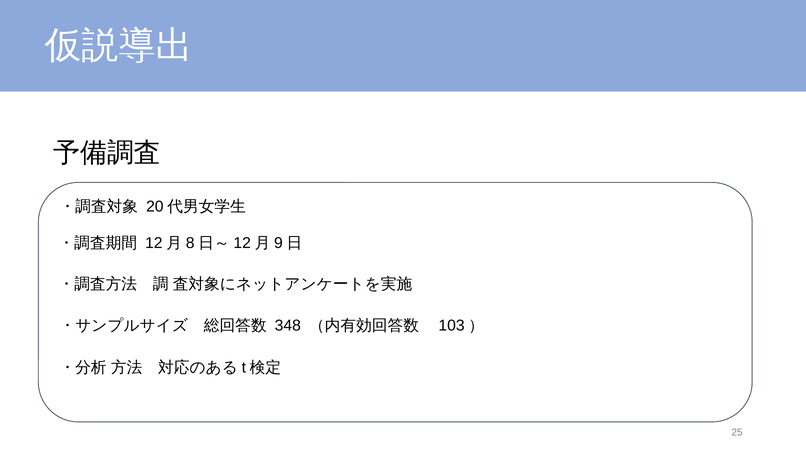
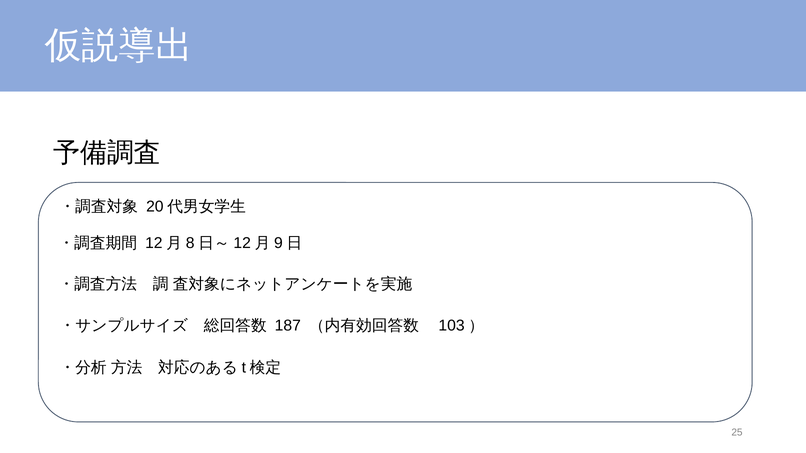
348: 348 -> 187 (288, 326)
